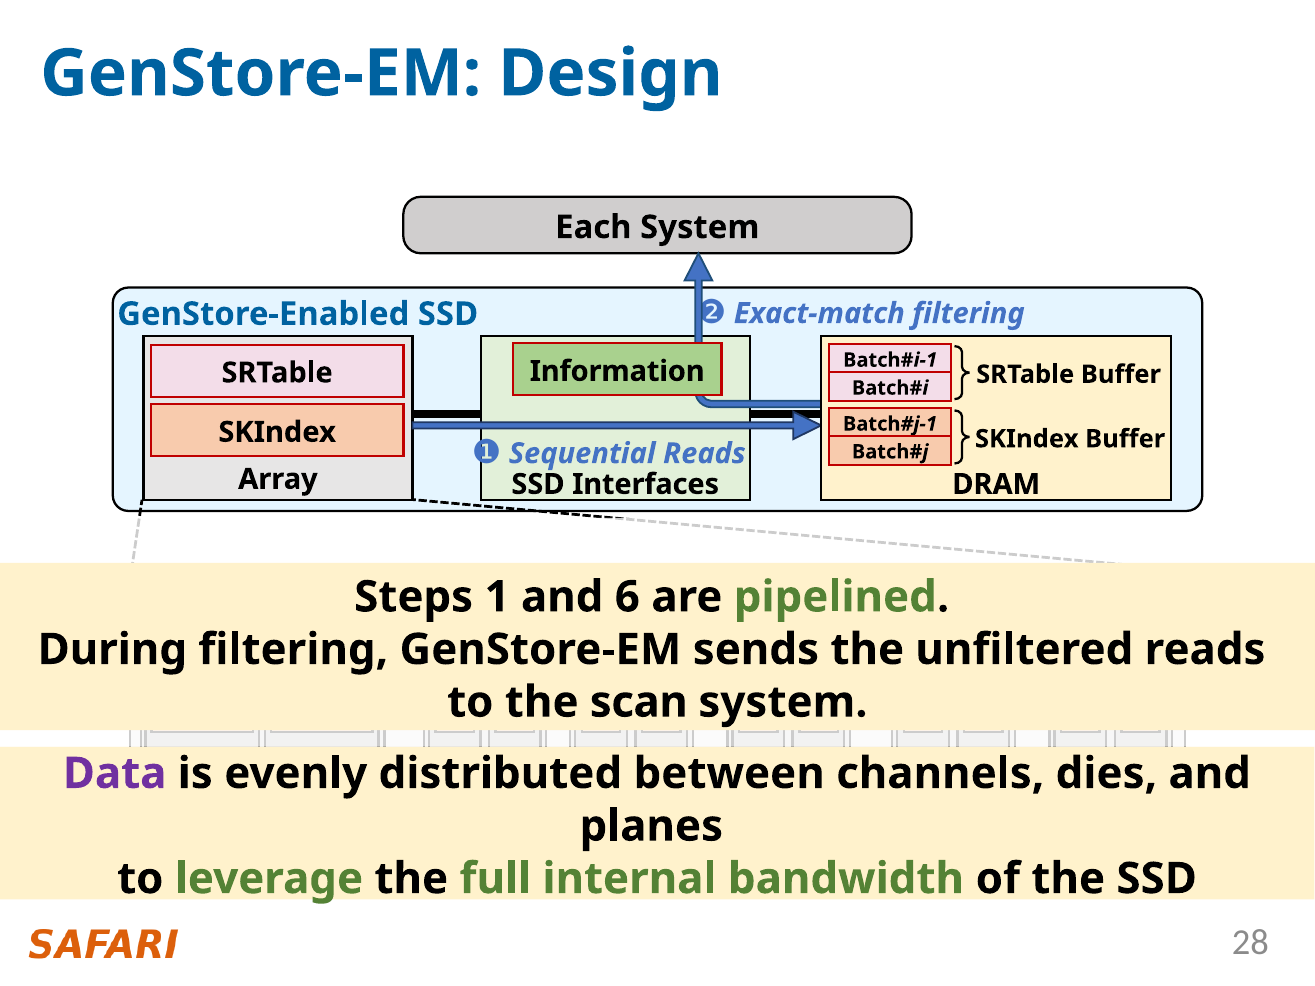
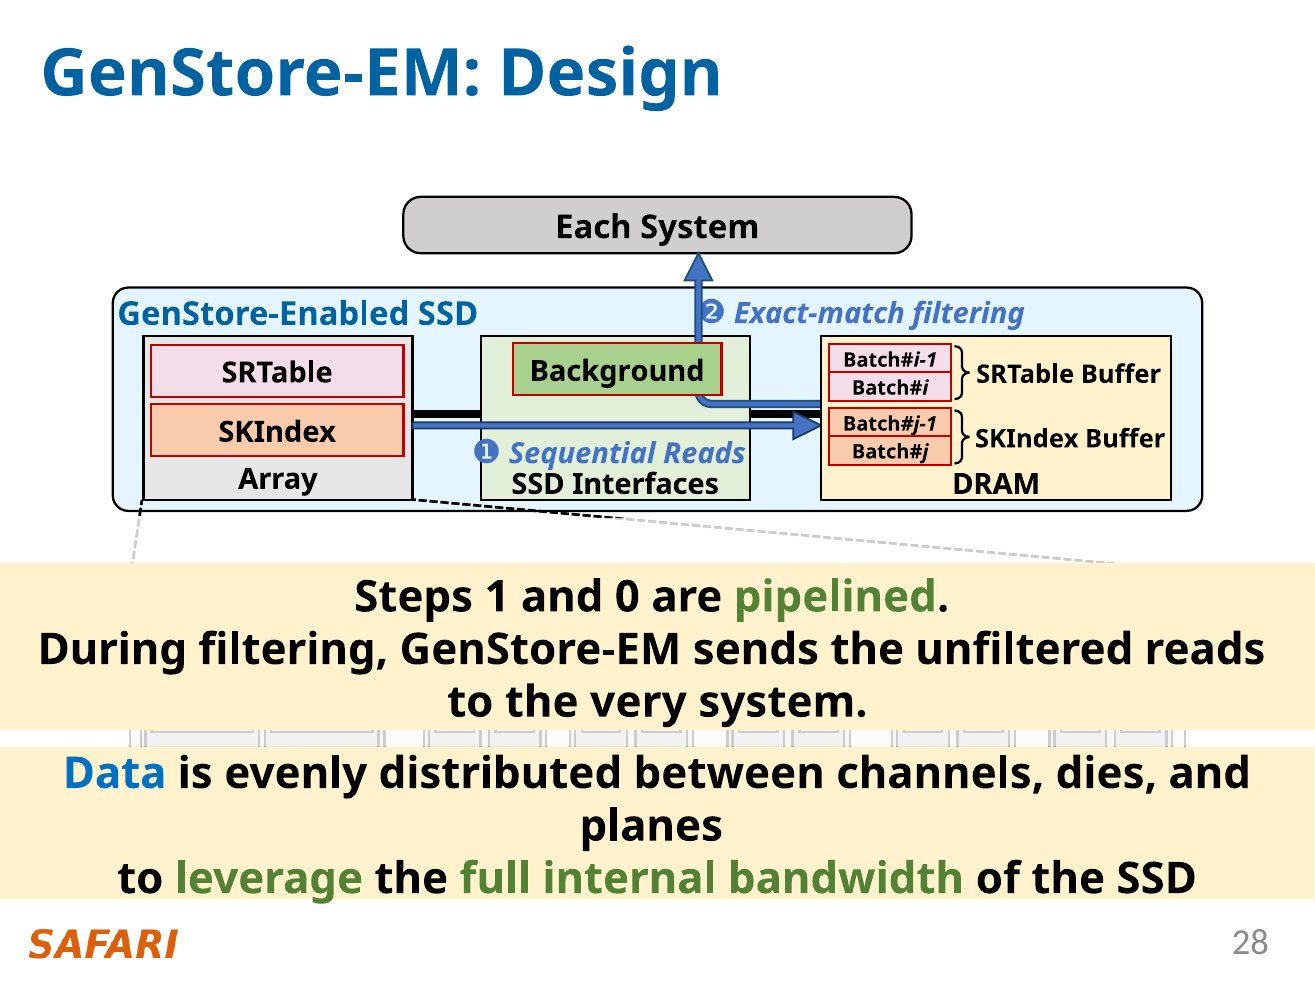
Information: Information -> Background (617, 371)
6: 6 -> 0 (627, 597)
scan: scan -> very (638, 702)
Data colour: purple -> blue (115, 774)
